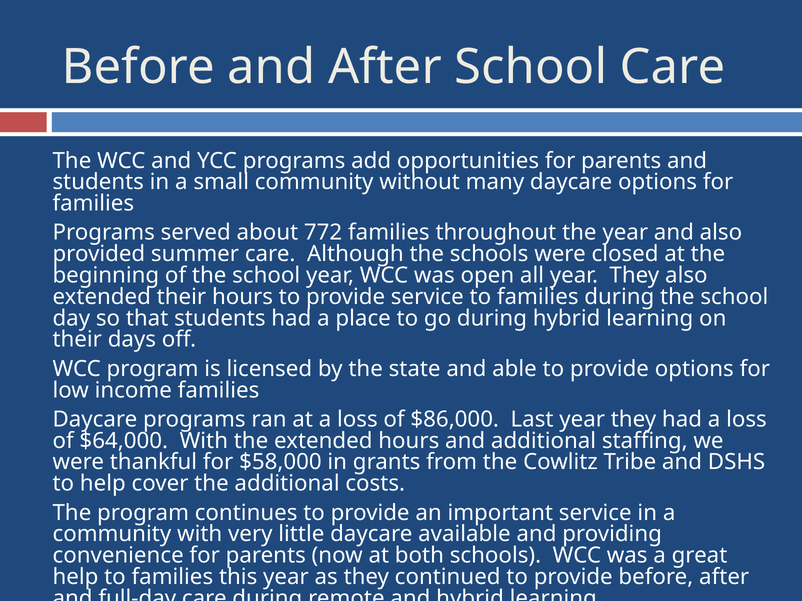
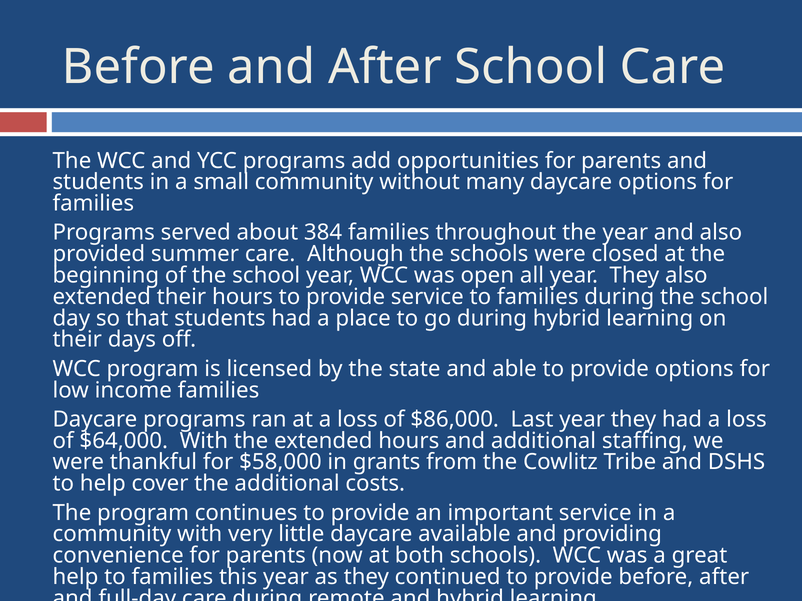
772: 772 -> 384 (323, 233)
